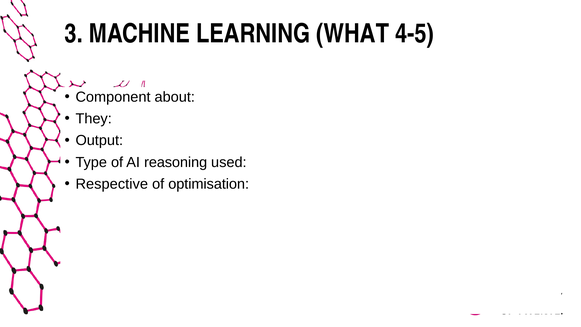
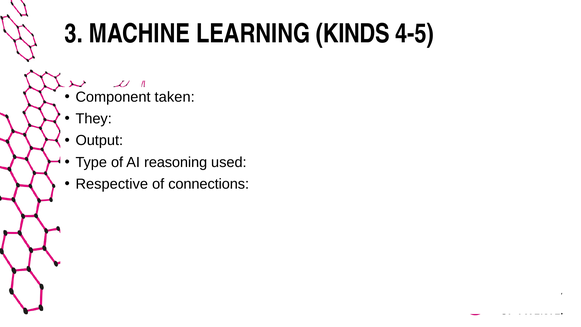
WHAT: WHAT -> KINDS (353, 34)
about: about -> taken (175, 97)
optimisation: optimisation -> connections (209, 184)
